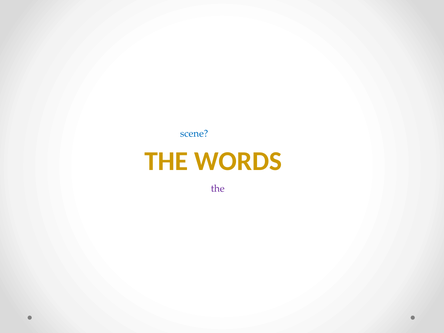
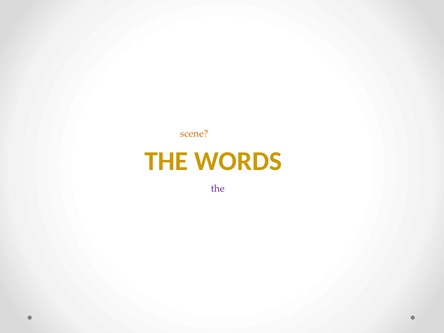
scene colour: blue -> orange (194, 133)
